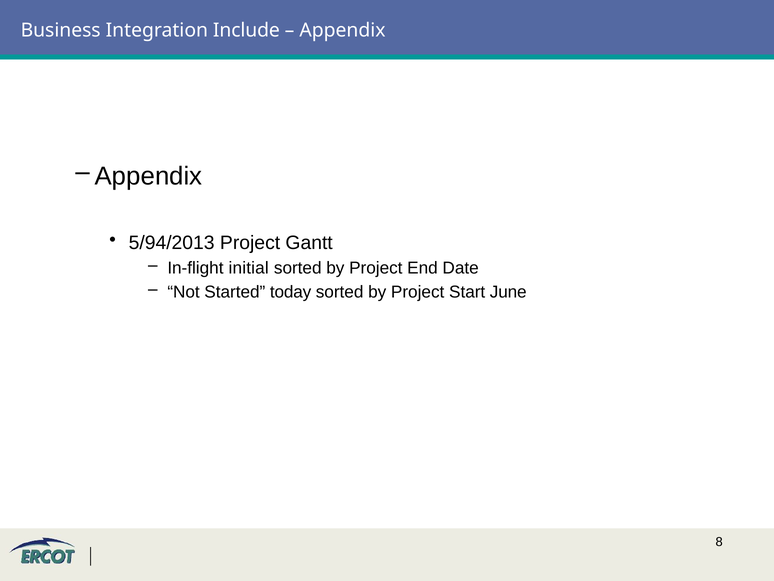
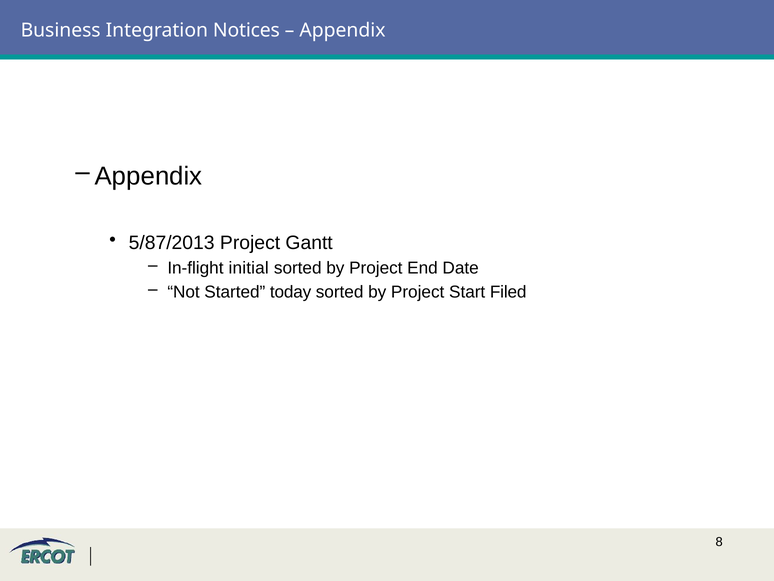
Include: Include -> Notices (246, 30)
5/94/2013: 5/94/2013 -> 5/87/2013 (172, 243)
June: June -> Filed (508, 292)
